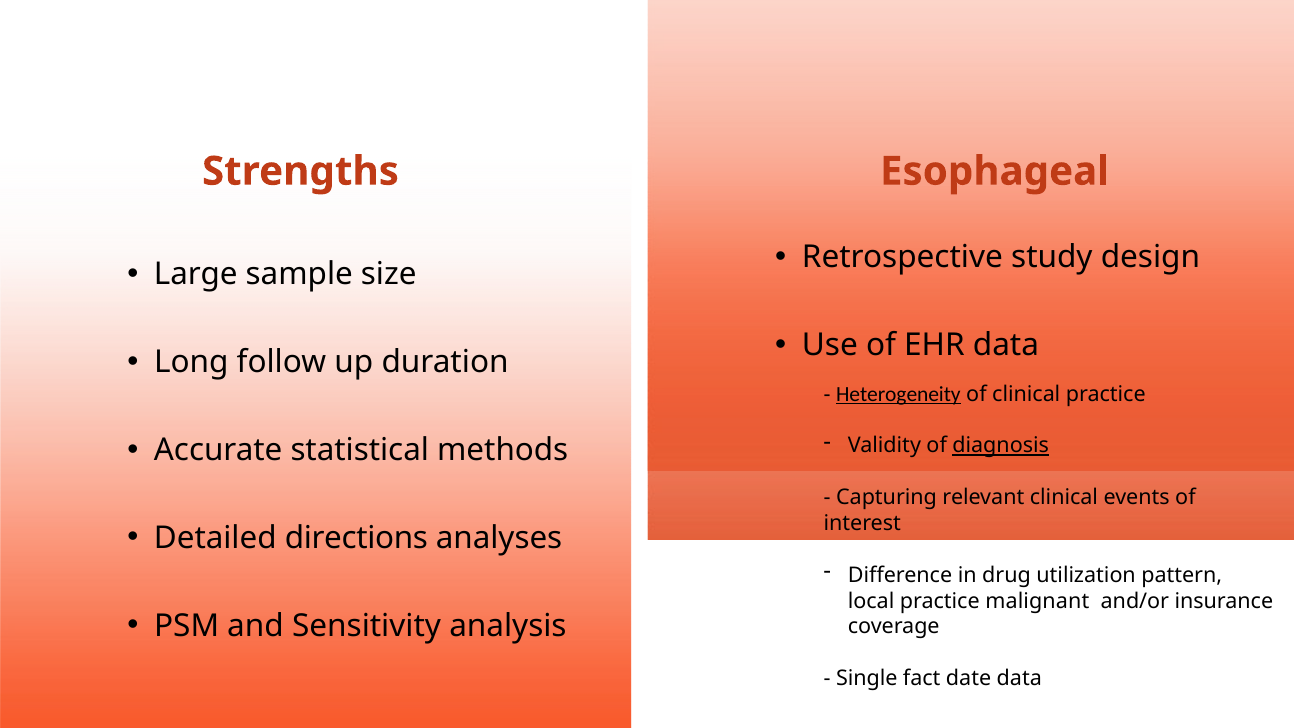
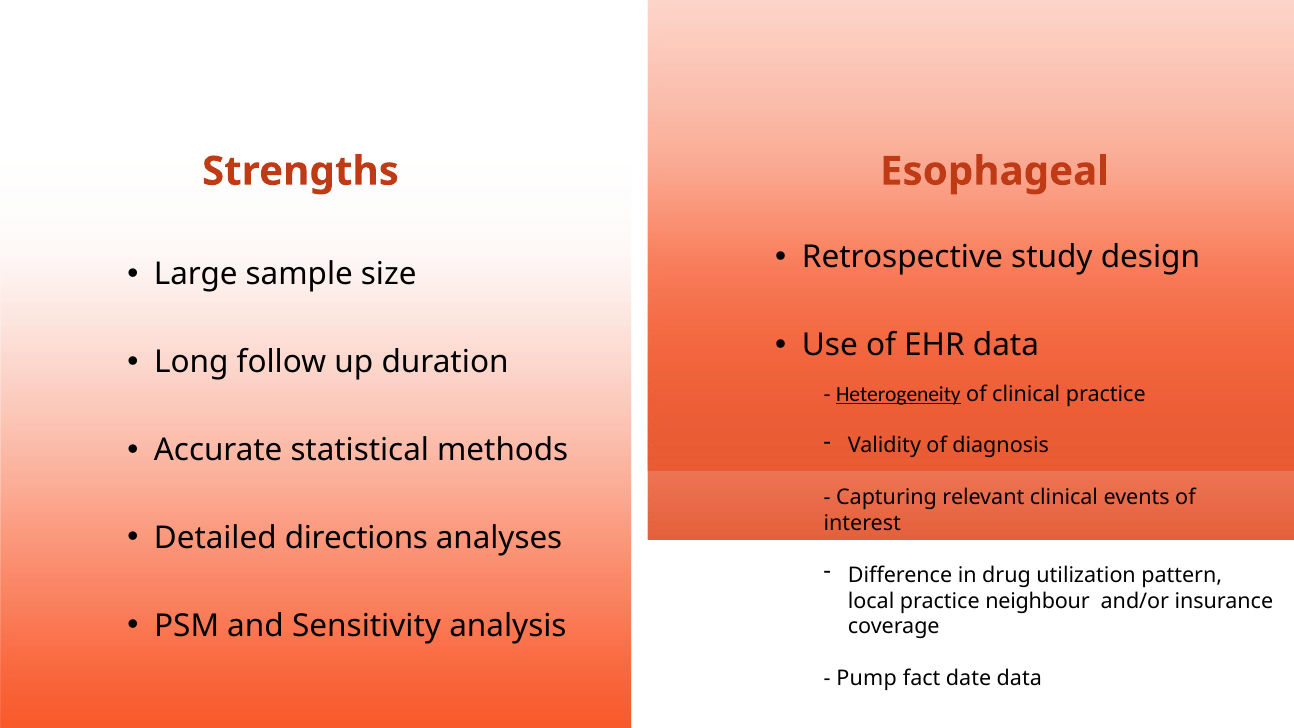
diagnosis underline: present -> none (1001, 446)
malignant: malignant -> neighbour (1037, 601)
Single: Single -> Pump (867, 678)
